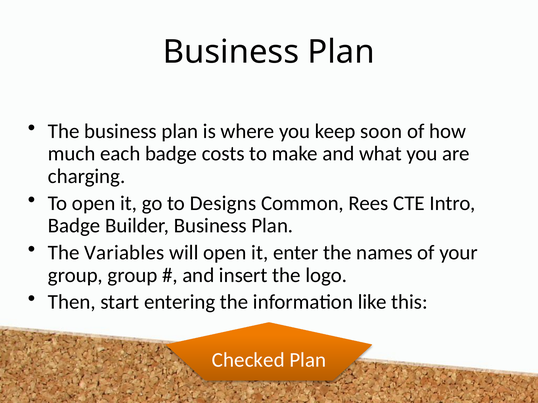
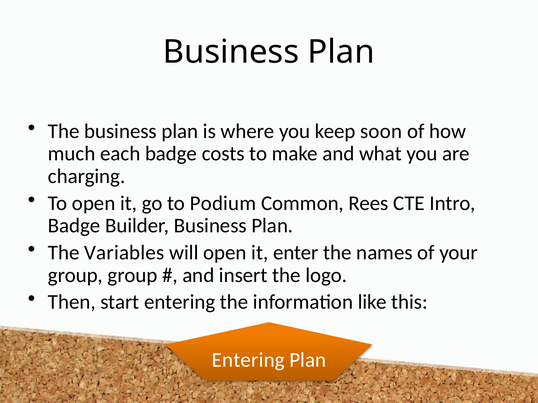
Designs: Designs -> Podium (223, 203)
Checked: Checked -> Entering (248, 360)
